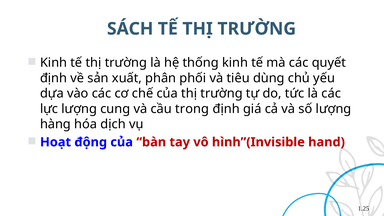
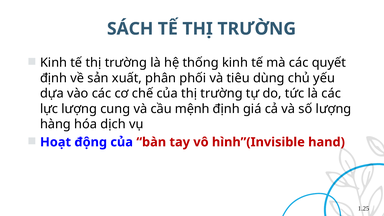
trong: trong -> mệnh (192, 109)
